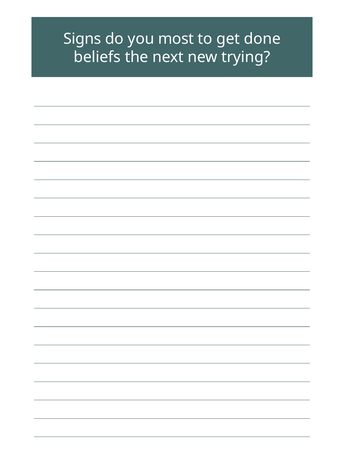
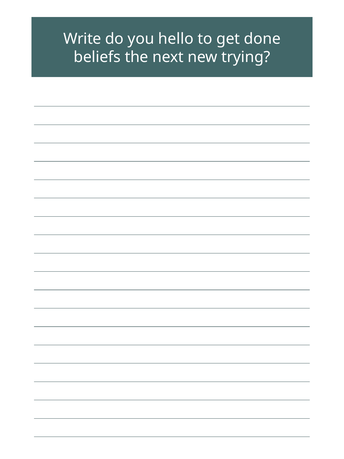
Signs: Signs -> Write (82, 39)
most: most -> hello (176, 39)
